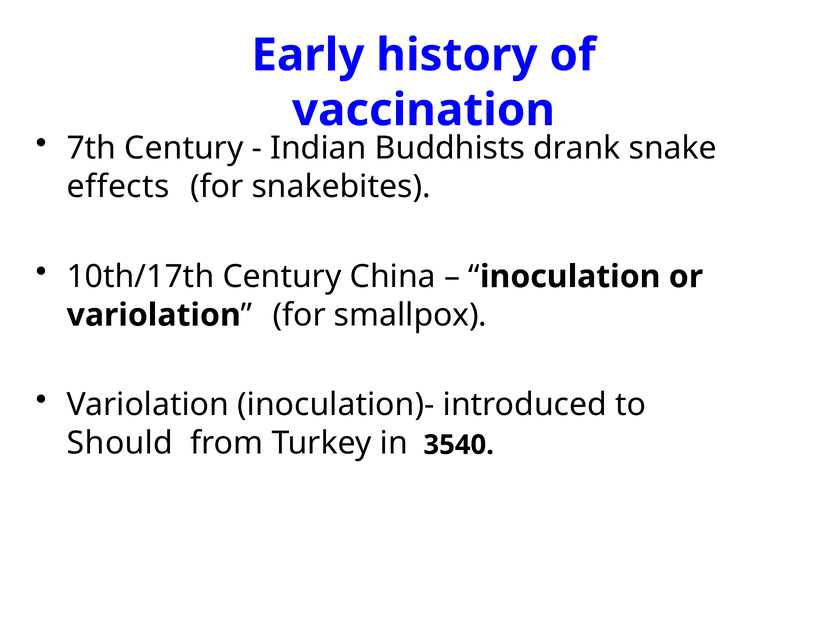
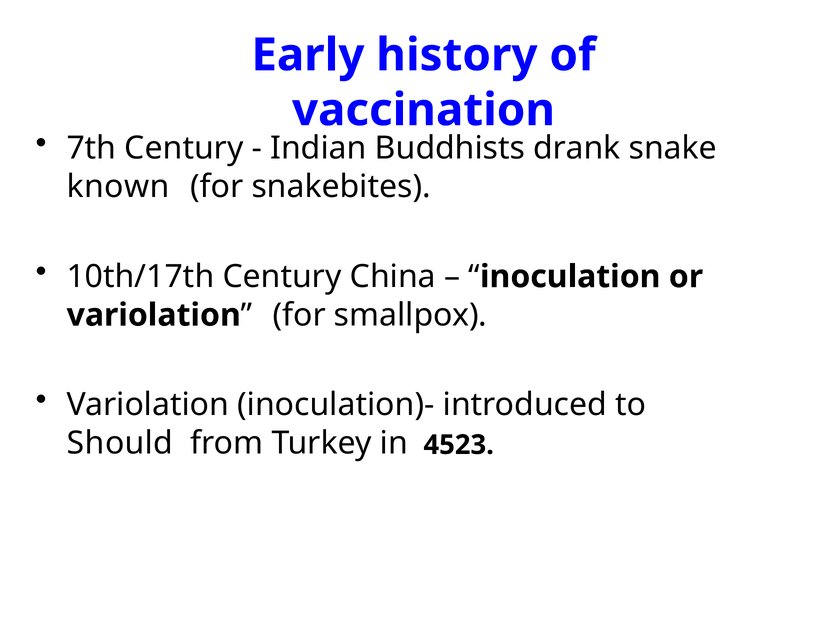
effects: effects -> known (118, 187)
3540: 3540 -> 4523 (459, 445)
